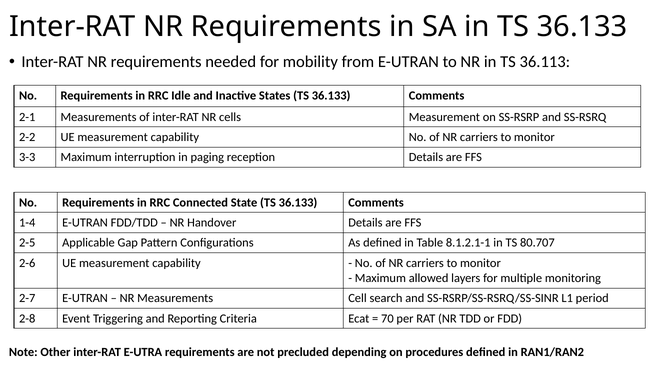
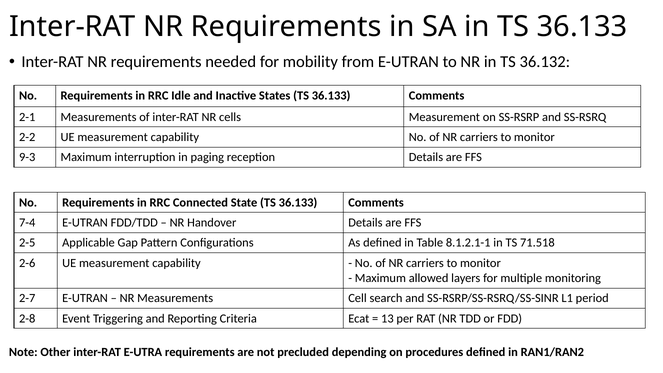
36.113: 36.113 -> 36.132 (545, 62)
3-3: 3-3 -> 9-3 (27, 157)
1-4: 1-4 -> 7-4 (27, 223)
80.707: 80.707 -> 71.518 (537, 243)
70: 70 -> 13 (387, 318)
